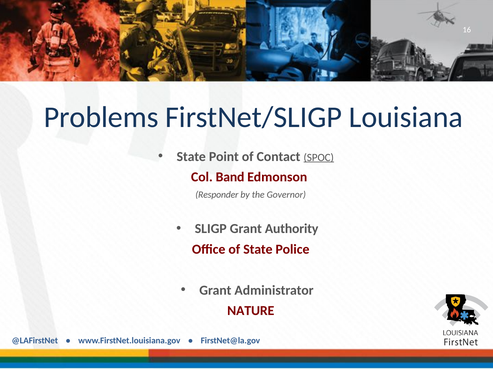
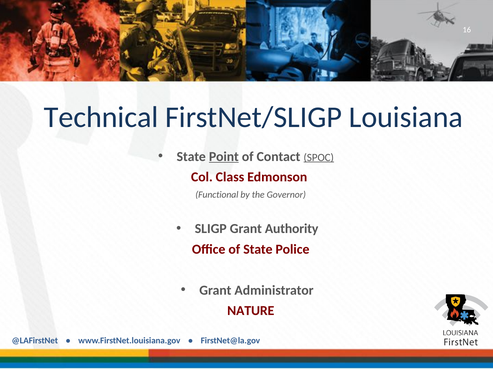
Problems: Problems -> Technical (101, 117)
Point underline: none -> present (224, 157)
Band: Band -> Class (230, 177)
Responder: Responder -> Functional (217, 195)
